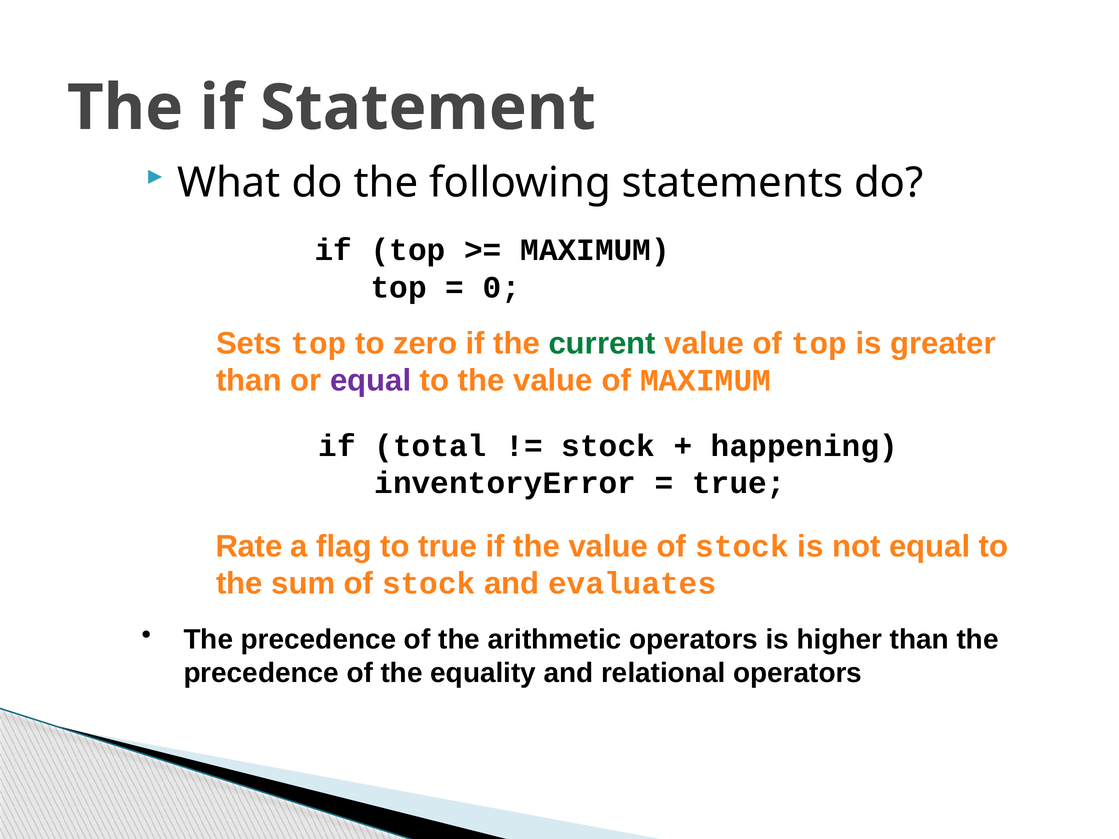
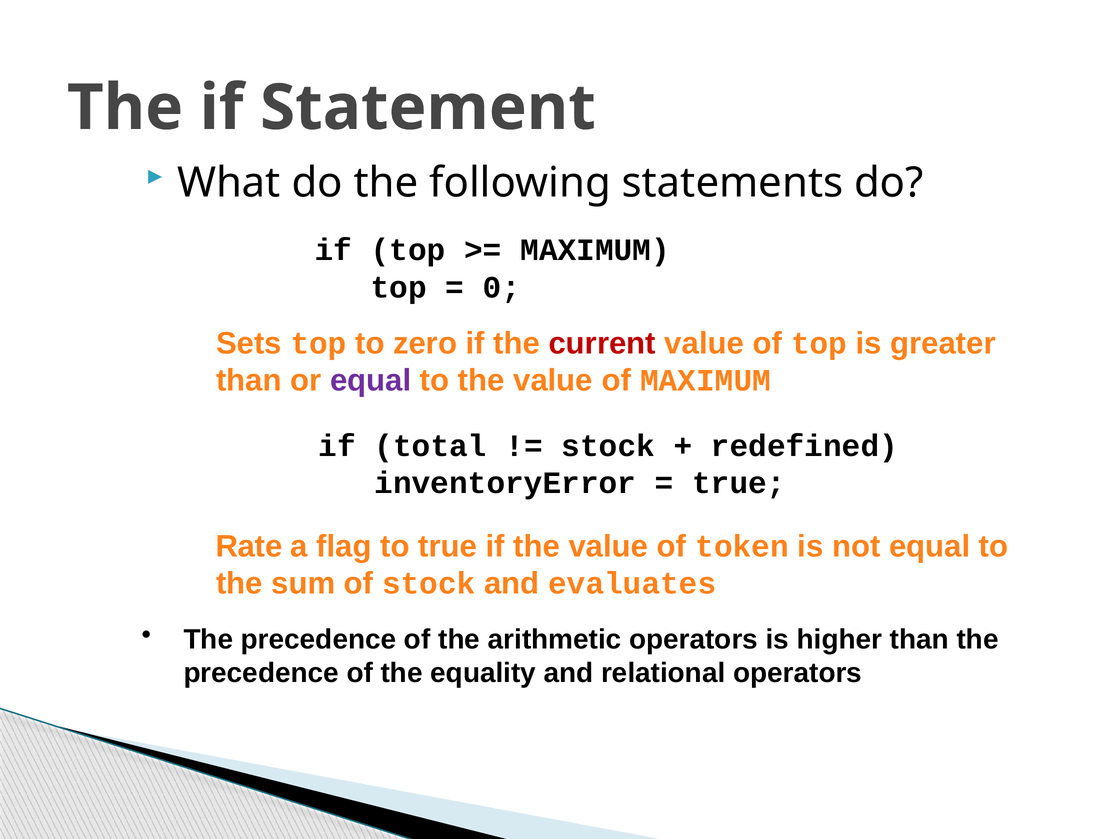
current colour: green -> red (602, 343)
happening: happening -> redefined (804, 446)
value of stock: stock -> token (742, 547)
